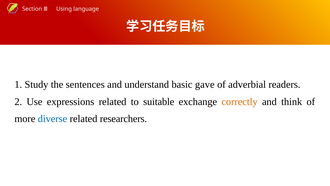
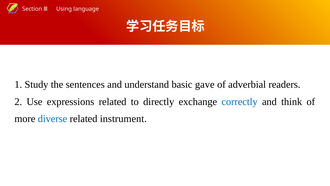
suitable: suitable -> directly (159, 101)
correctly colour: orange -> blue (240, 101)
researchers: researchers -> instrument (123, 119)
